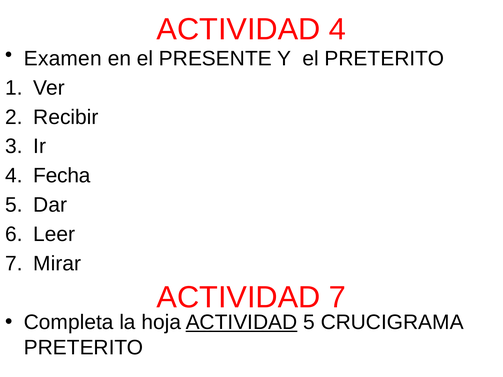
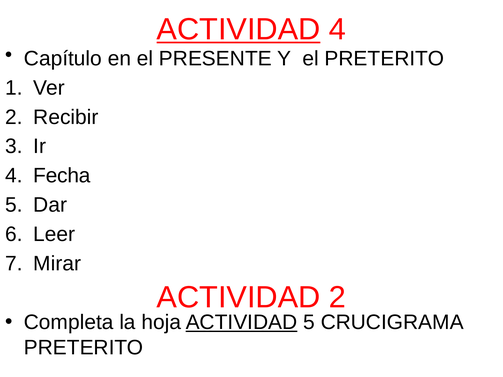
ACTIVIDAD underline: none -> present (239, 29)
Examen: Examen -> Capítulo (63, 58)
ACTIVIDAD 7: 7 -> 2 (337, 298)
